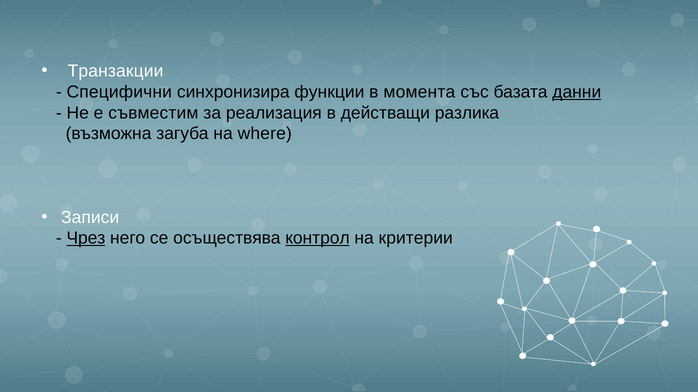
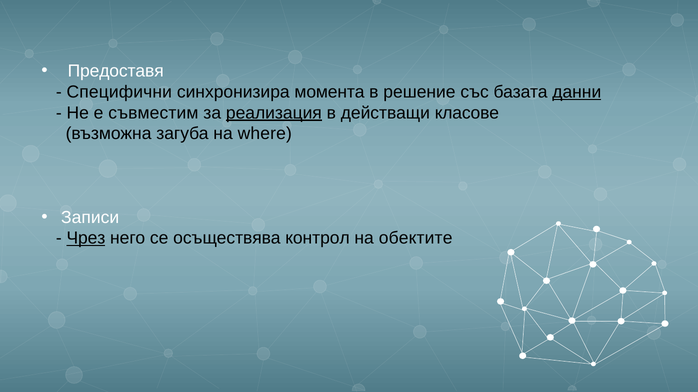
Транзакции: Транзакции -> Предоставя (116, 71)
функции: функции -> момента (330, 92)
момента: момента -> решение (419, 92)
реализация underline: none -> present (274, 113)
разлика: разлика -> класове (467, 113)
контрол underline: present -> none (318, 239)
критерии: критерии -> обектите (416, 239)
